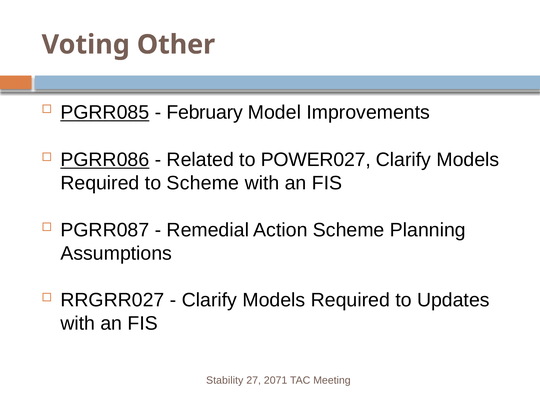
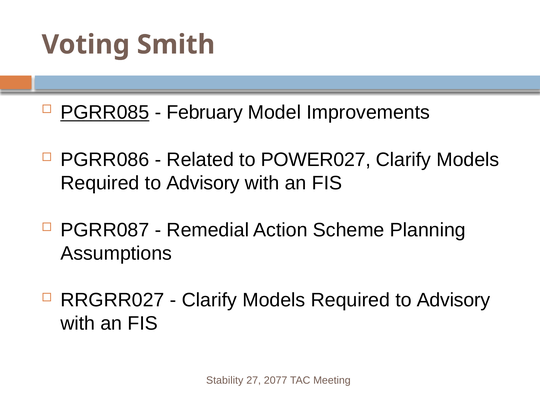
Other: Other -> Smith (176, 45)
PGRR086 underline: present -> none (105, 160)
Scheme: Scheme -> Advisory (203, 183)
Updates: Updates -> Advisory (453, 300)
2071: 2071 -> 2077 (276, 381)
